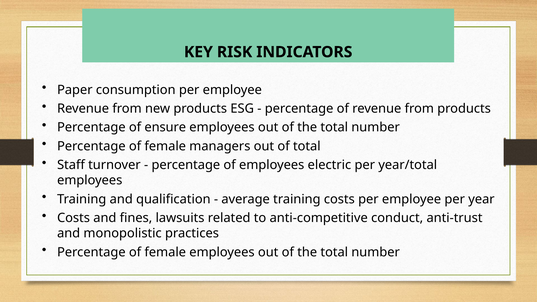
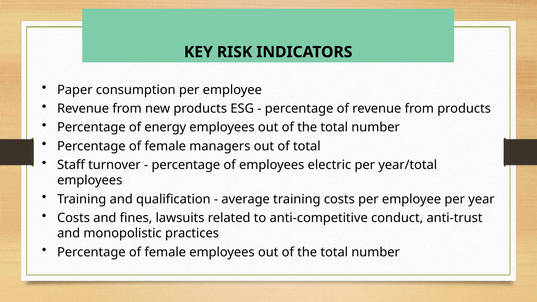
ensure: ensure -> energy (165, 127)
